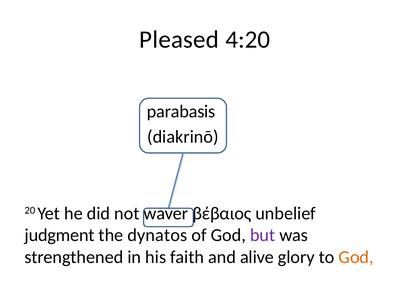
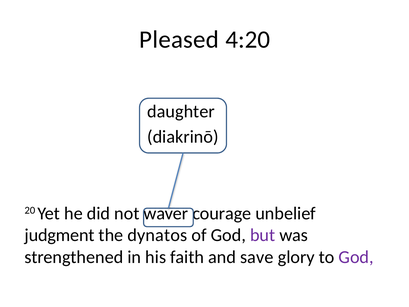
parabasis: parabasis -> daughter (181, 111)
βέβαιος: βέβαιος -> courage (222, 213)
alive: alive -> save (257, 257)
God colour: orange -> purple (356, 257)
